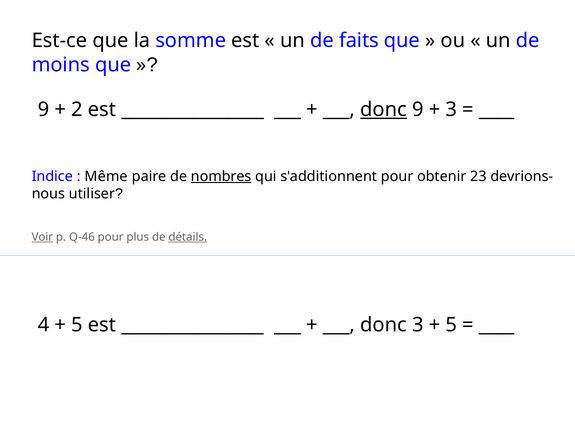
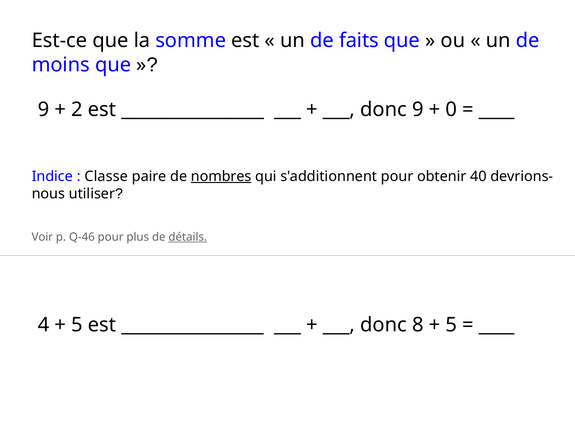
donc underline: present -> none (384, 109)
3: 3 -> 0 (451, 109)
Même: Même -> Classe (106, 176)
23: 23 -> 40 (478, 176)
Voir underline: present -> none (42, 237)
donc 3: 3 -> 8 (418, 324)
